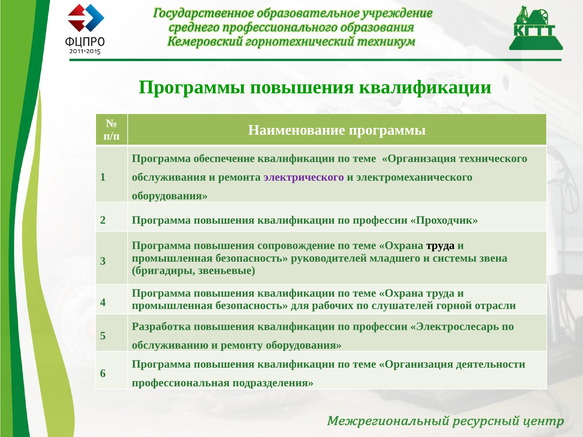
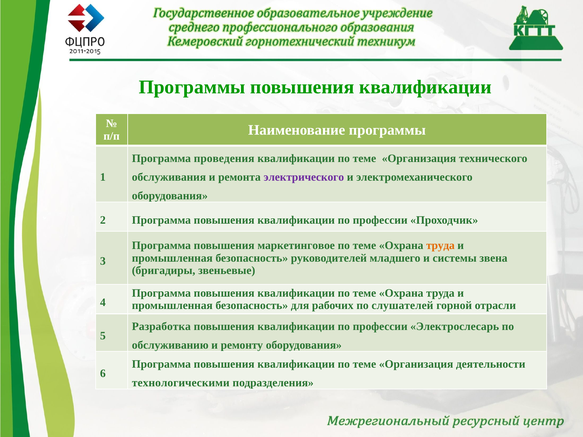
обеспечение: обеспечение -> проведения (224, 158)
сопровождение: сопровождение -> маркетинговое (296, 246)
труда colour: black -> orange (440, 246)
профессиональная: профессиональная -> технологическими (181, 383)
